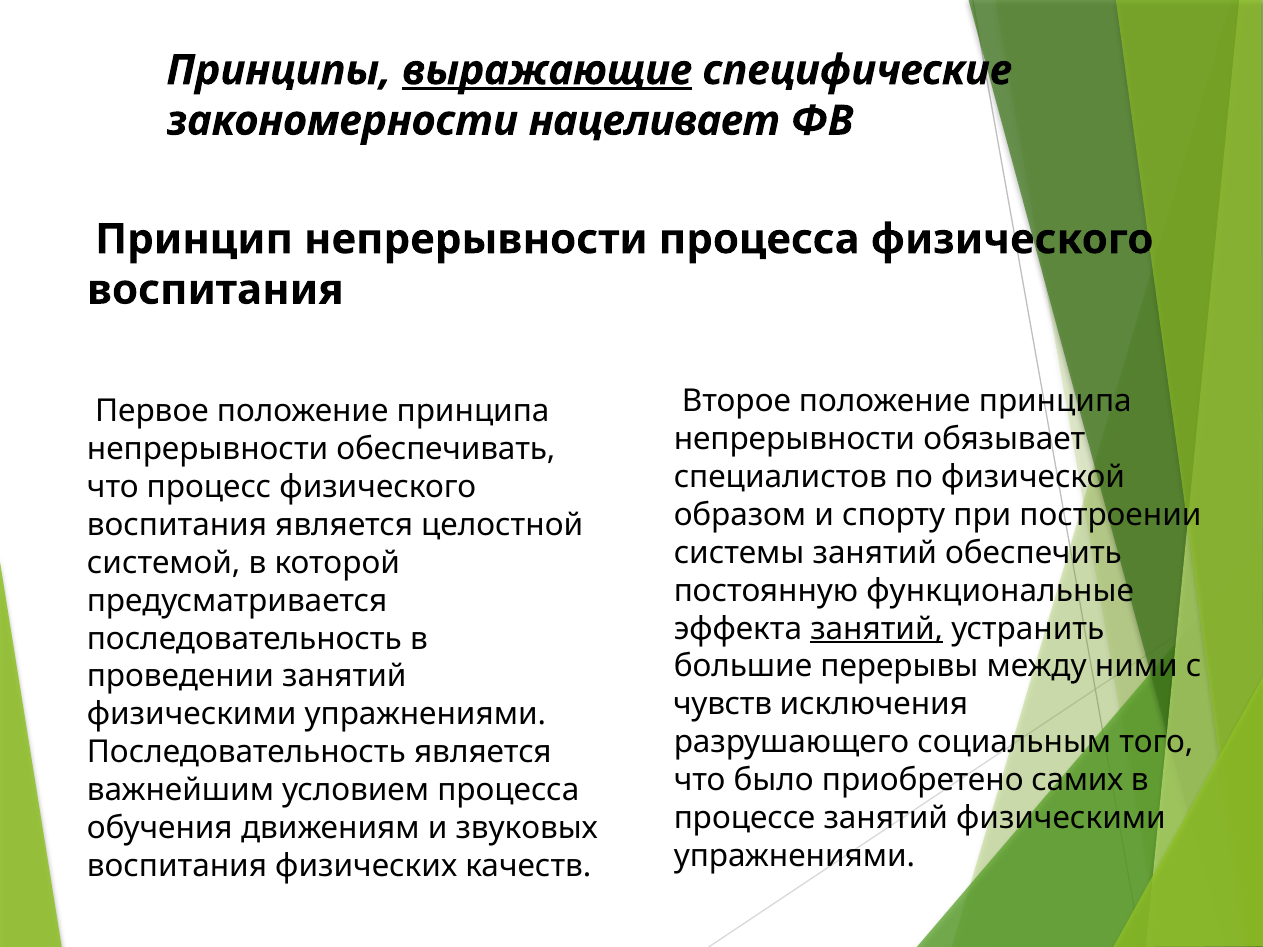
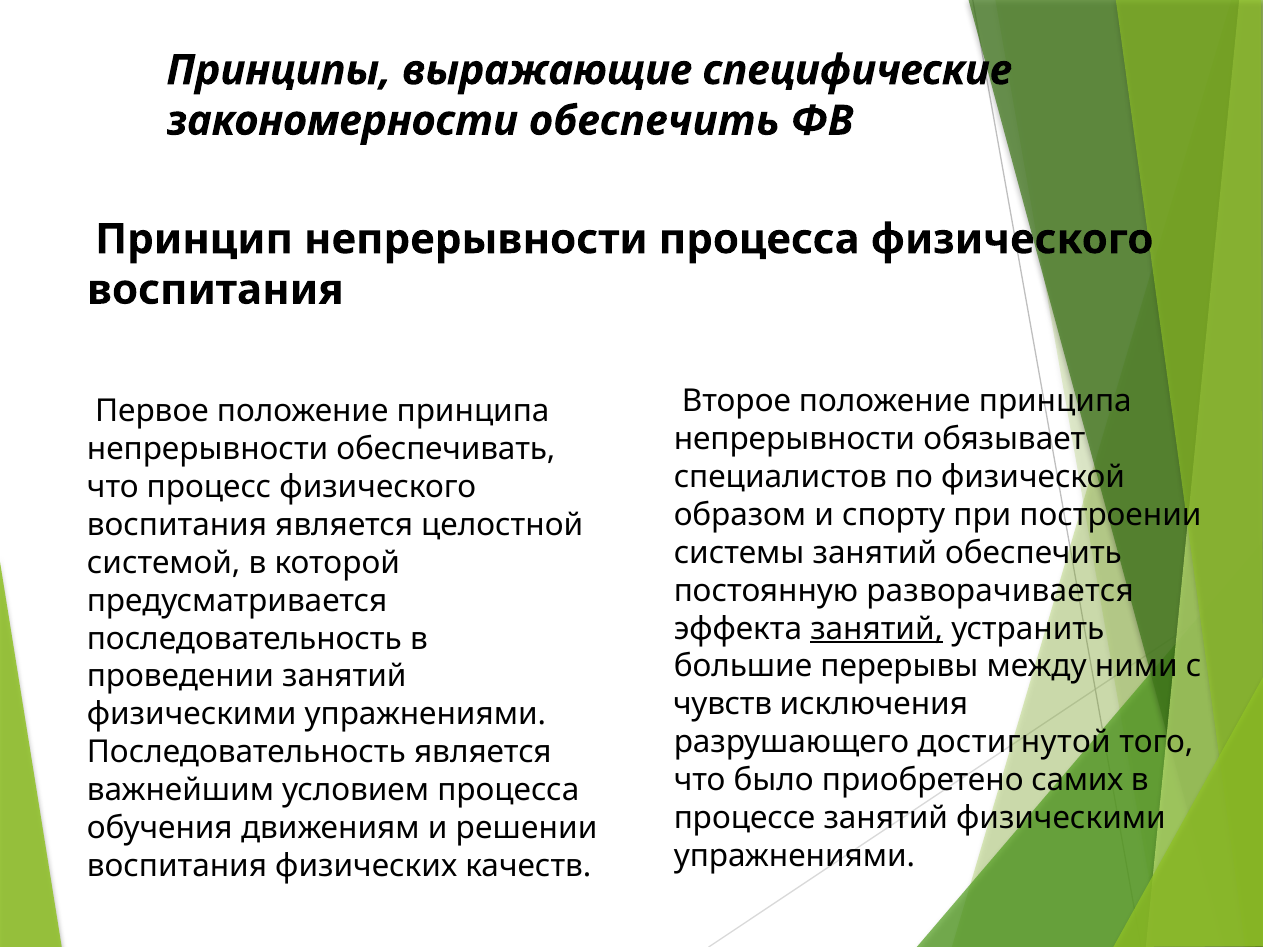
выражающие underline: present -> none (547, 70)
закономерности нацеливает: нацеливает -> обеспечить (654, 121)
функциональные: функциональные -> разворачивается (1000, 591)
социальным: социальным -> достигнутой (1014, 743)
звуковых: звуковых -> решении (527, 828)
